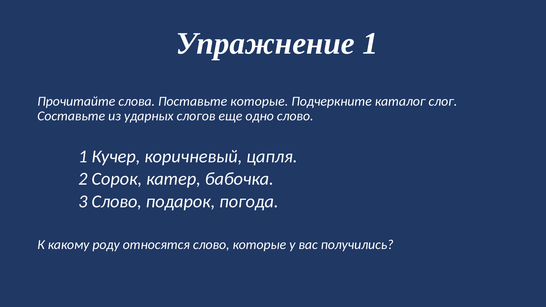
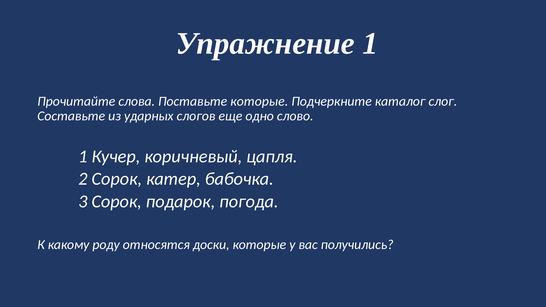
3 Слово: Слово -> Сорок (117, 201)
относятся слово: слово -> доски (211, 245)
